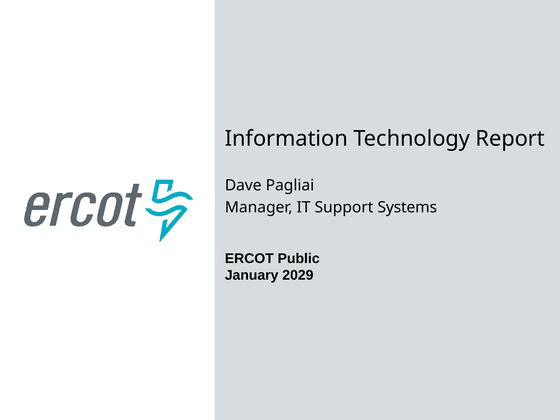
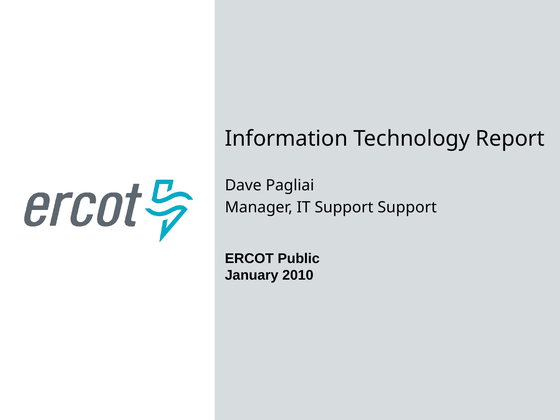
Support Systems: Systems -> Support (407, 207)
2029: 2029 -> 2010 (298, 275)
